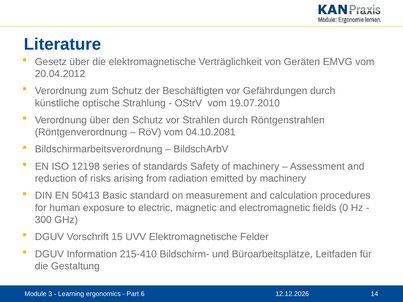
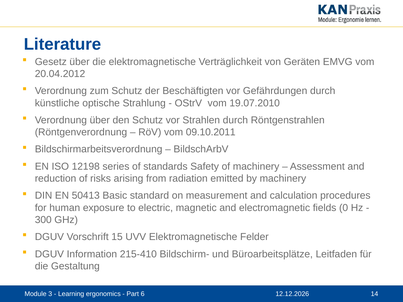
04.10.2081: 04.10.2081 -> 09.10.2011 (211, 132)
